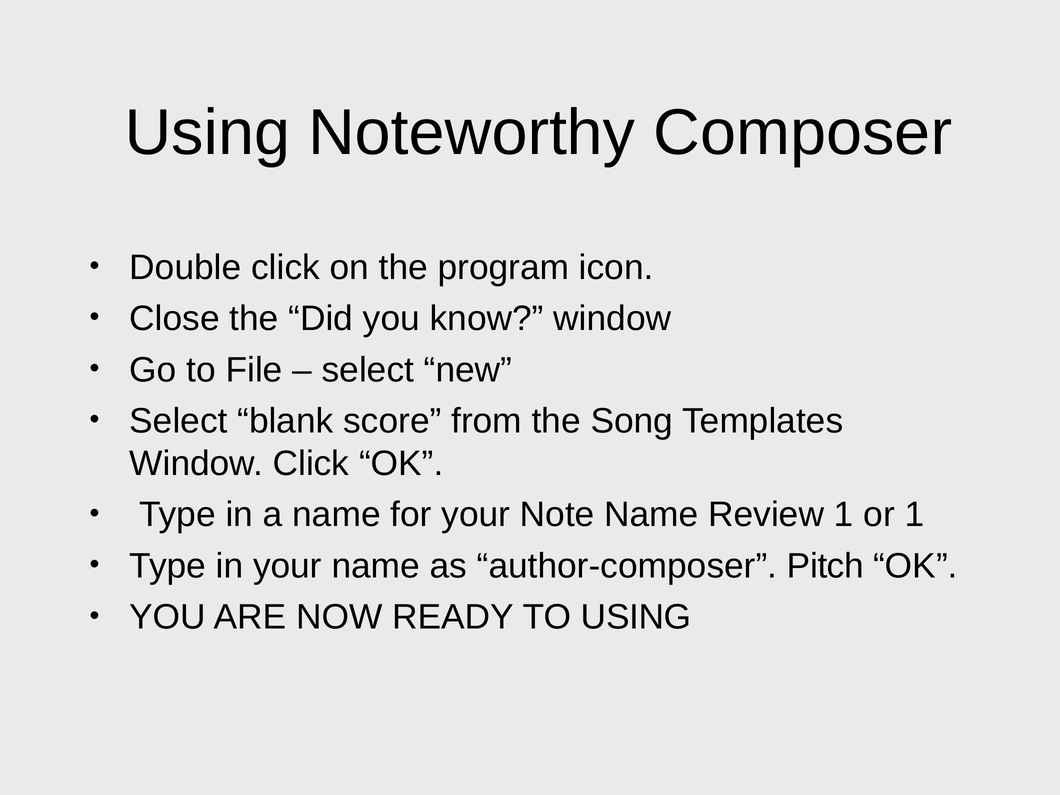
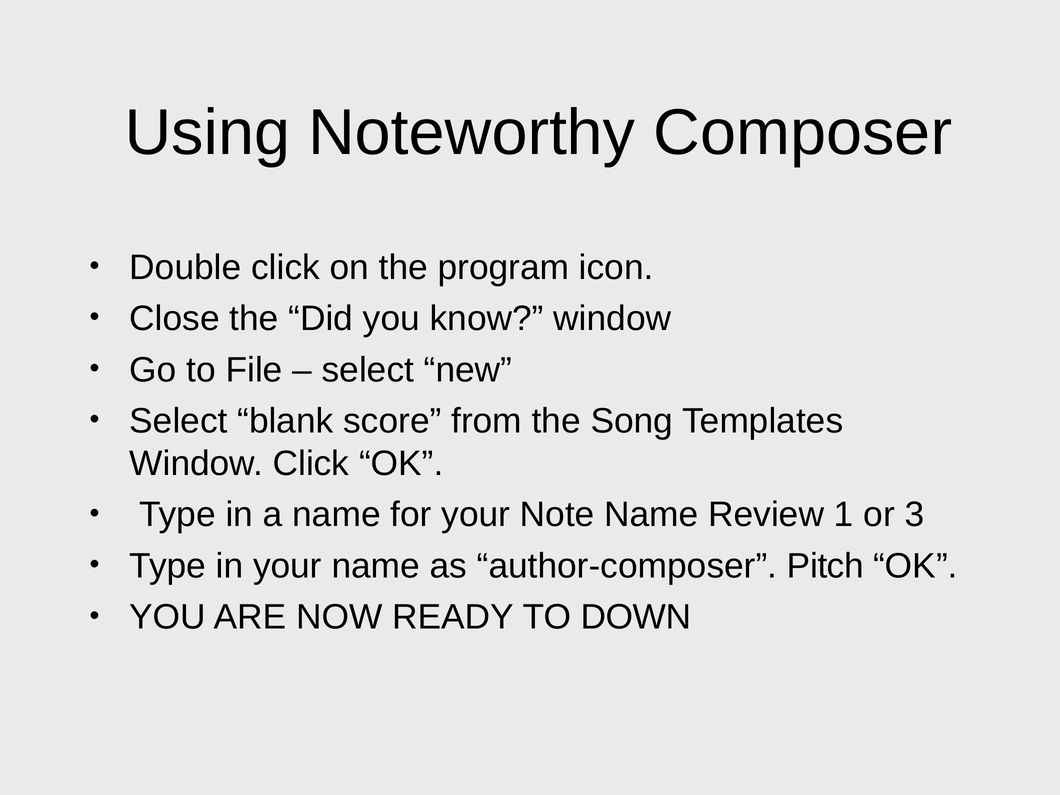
or 1: 1 -> 3 (914, 515)
TO USING: USING -> DOWN (636, 617)
